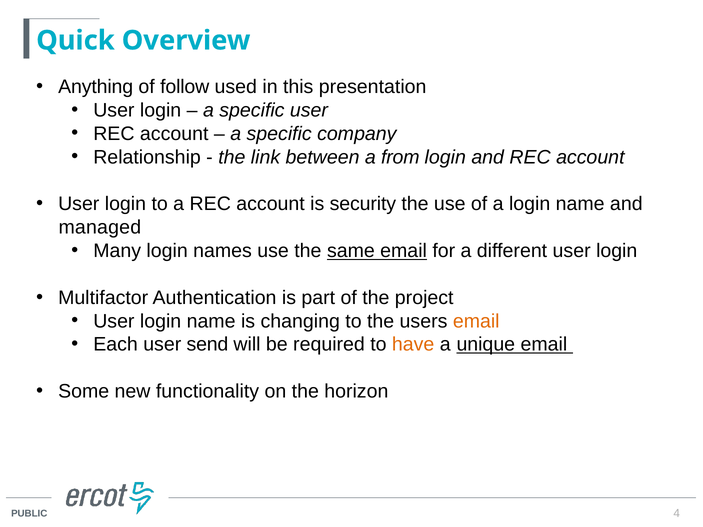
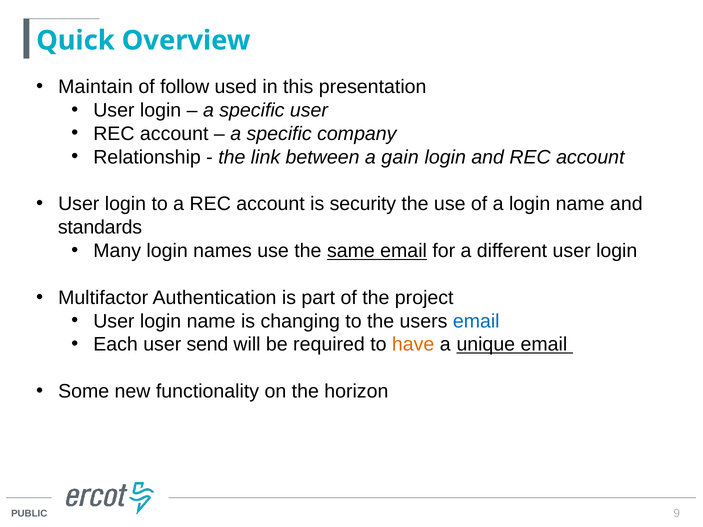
Anything: Anything -> Maintain (96, 87)
from: from -> gain (400, 157)
managed: managed -> standards (100, 227)
email colour: orange -> blue (476, 321)
4: 4 -> 9 (677, 514)
